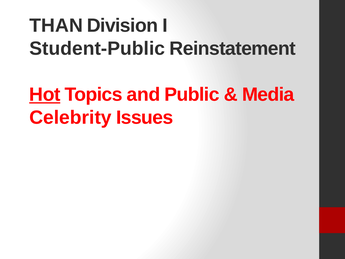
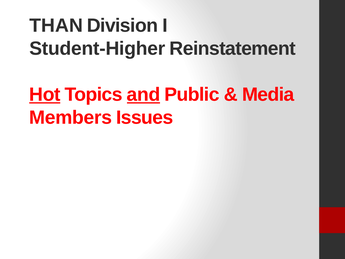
Student-Public: Student-Public -> Student-Higher (97, 48)
and underline: none -> present (144, 94)
Celebrity: Celebrity -> Members (71, 117)
